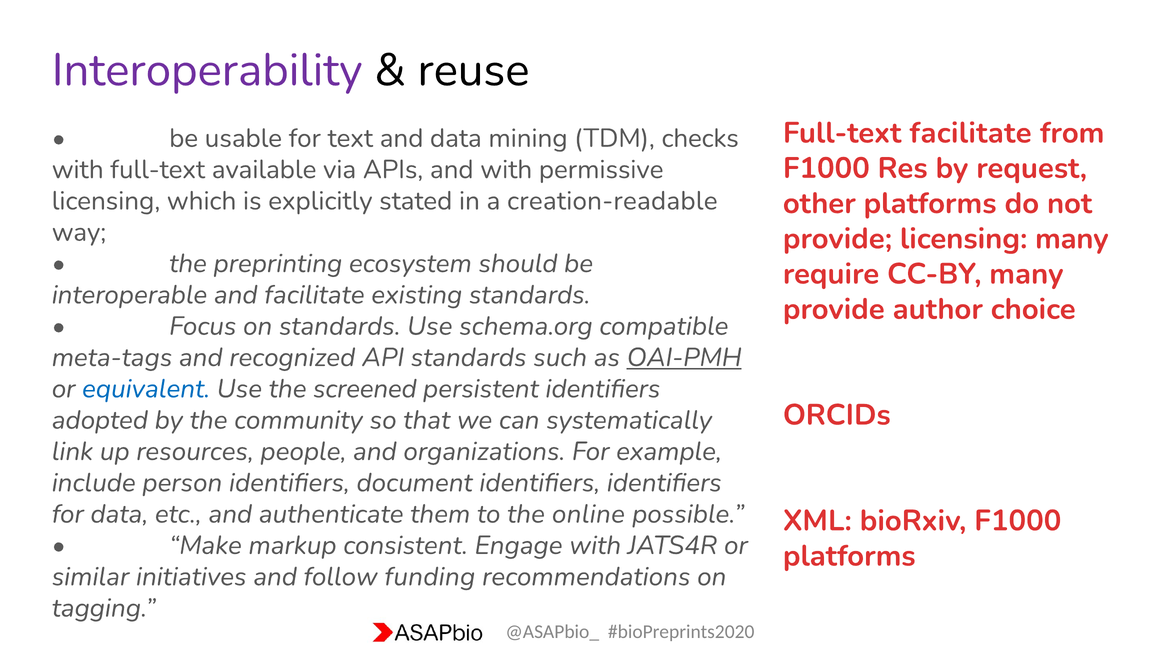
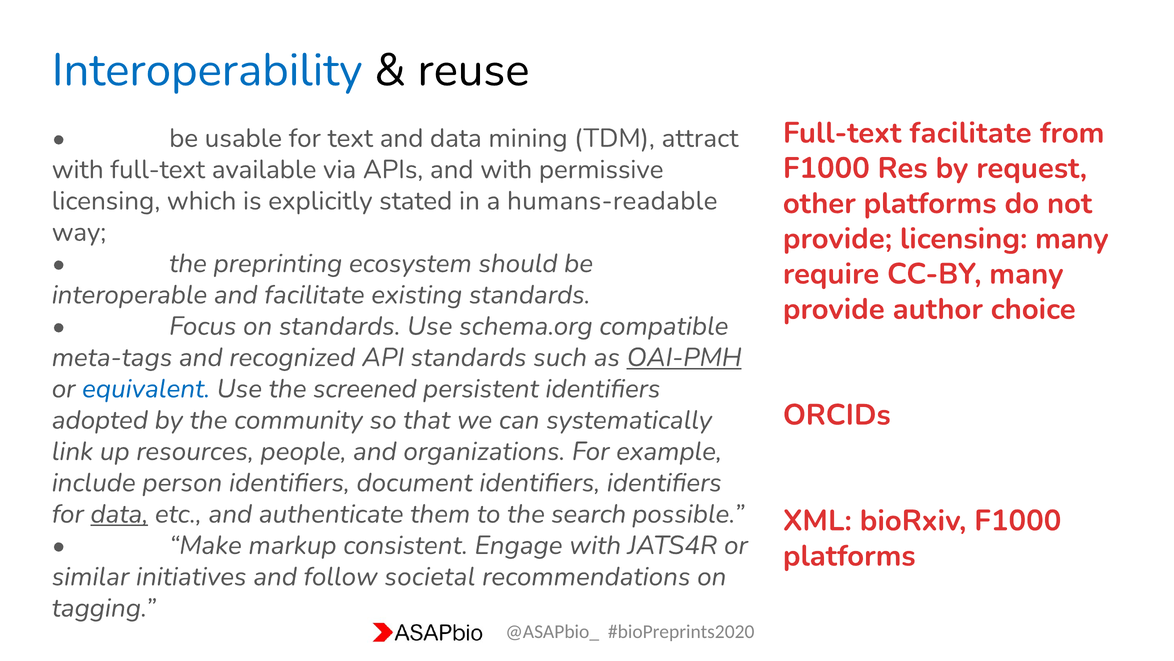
Interoperability colour: purple -> blue (207, 70)
checks: checks -> attract (700, 138)
creation-readable: creation-readable -> humans-readable (612, 201)
data underline: none -> present (119, 514)
online: online -> search (589, 514)
funding: funding -> societal (430, 576)
